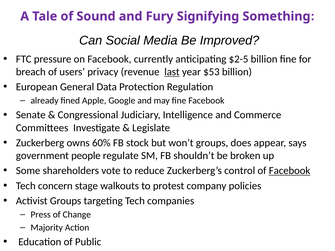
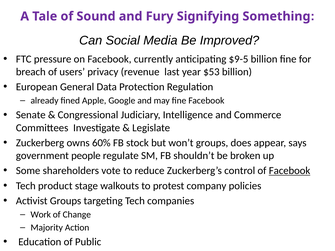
$2-5: $2-5 -> $9-5 (239, 59)
last underline: present -> none (172, 72)
concern: concern -> product (55, 186)
Press: Press -> Work (41, 215)
